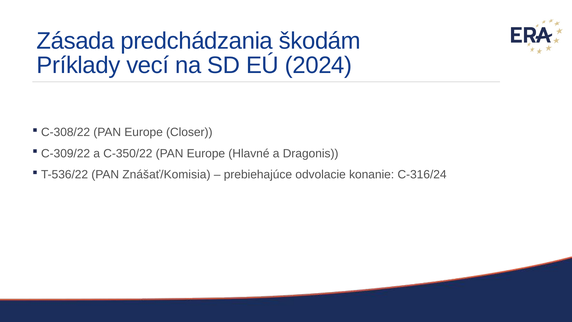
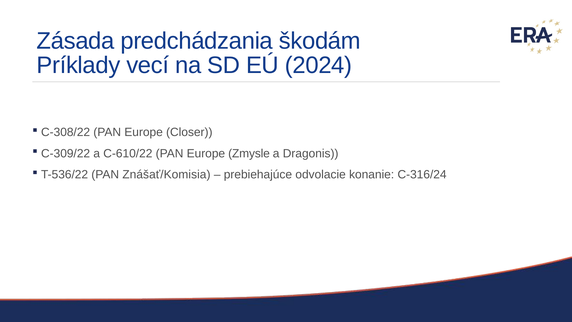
C-350/22: C-350/22 -> C-610/22 (128, 153)
Hlavné: Hlavné -> Zmysle (249, 153)
